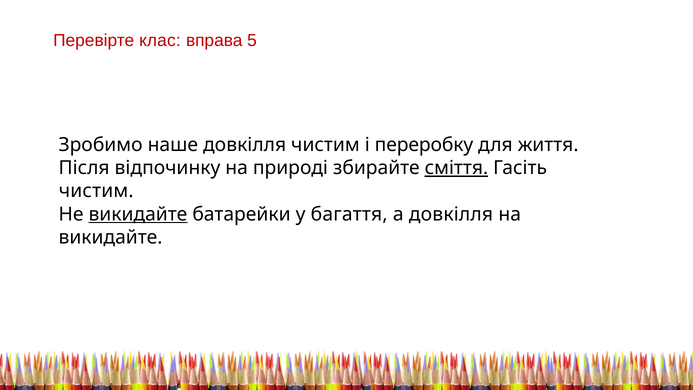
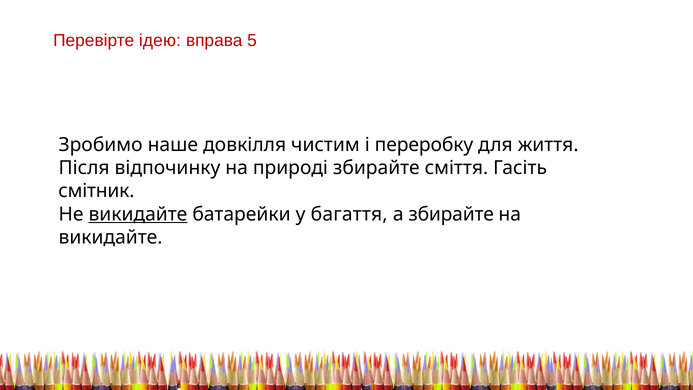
клас: клас -> ідею (160, 41)
сміття underline: present -> none (456, 168)
чистим: чистим -> смітник (96, 191)
а довкілля: довкілля -> збирайте (451, 214)
